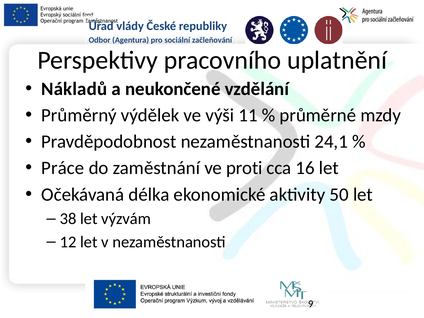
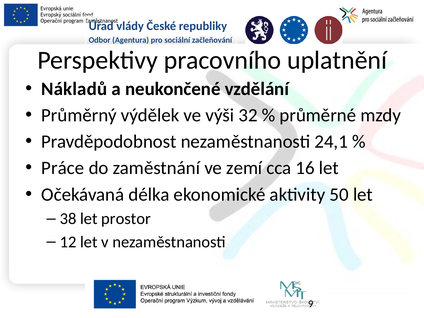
11: 11 -> 32 (248, 115)
proti: proti -> zemí (244, 168)
výzvám: výzvám -> prostor (126, 219)
